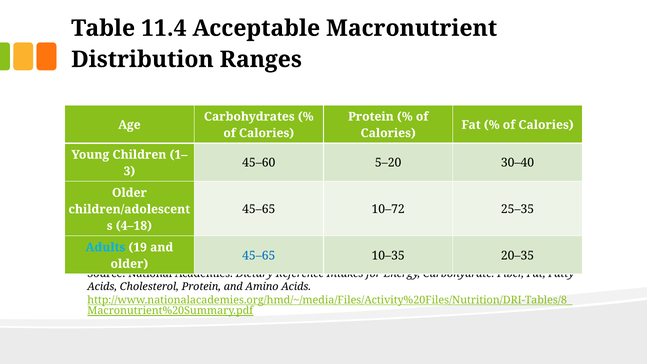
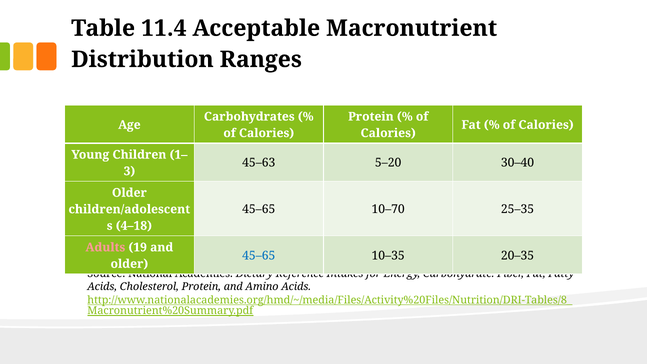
45–60: 45–60 -> 45–63 (259, 163)
10–72: 10–72 -> 10–70 (388, 209)
Adults colour: light blue -> pink (105, 247)
